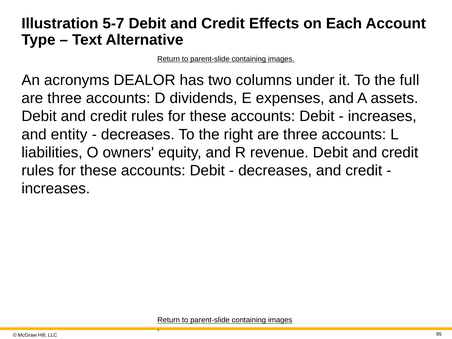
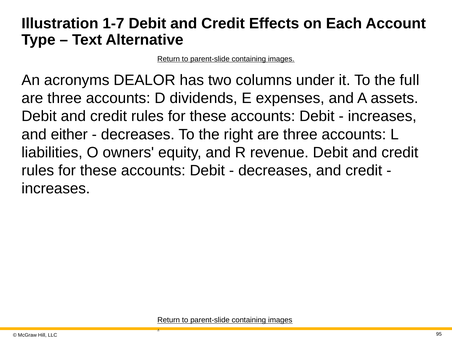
5-7: 5-7 -> 1-7 (113, 24)
entity: entity -> either (69, 134)
